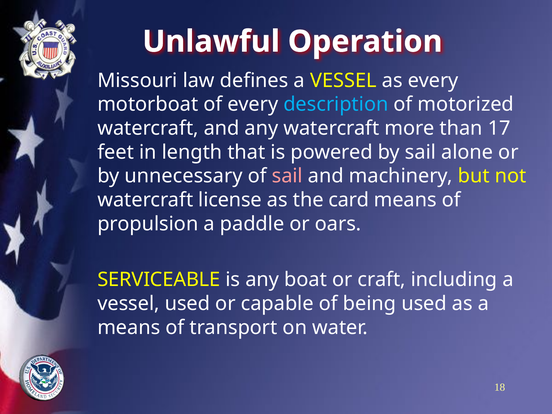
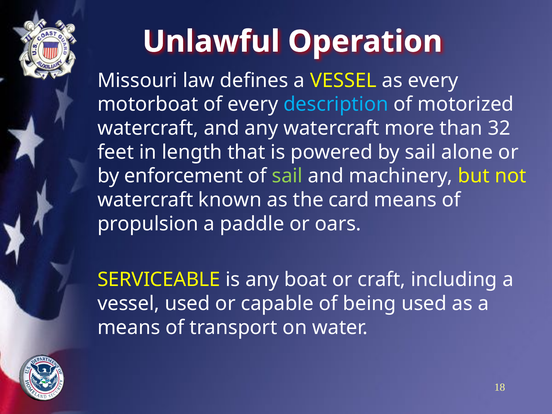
17: 17 -> 32 (499, 128)
unnecessary: unnecessary -> enforcement (184, 176)
sail colour: pink -> light green (287, 176)
license: license -> known (230, 200)
